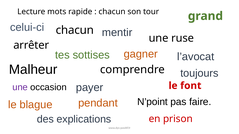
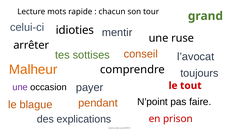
celui-ci chacun: chacun -> idioties (75, 30)
gagner: gagner -> conseil (141, 54)
Malheur colour: black -> orange (33, 70)
font: font -> tout (191, 86)
